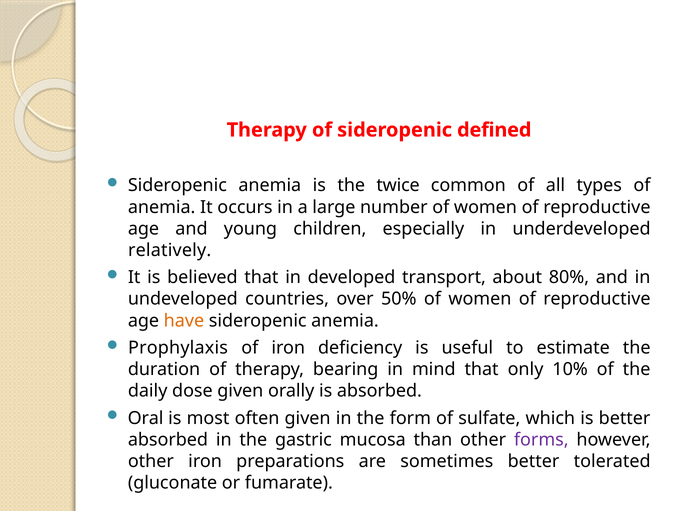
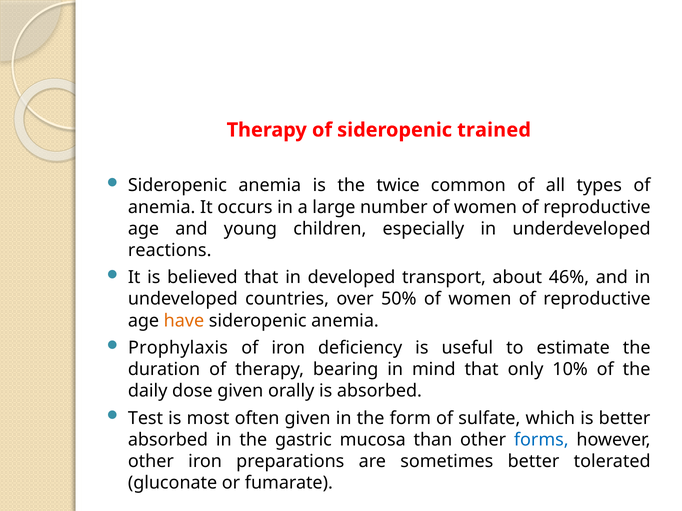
defined: defined -> trained (494, 130)
relatively: relatively -> reactions (170, 250)
80%: 80% -> 46% (569, 278)
Oral: Oral -> Test (145, 419)
forms colour: purple -> blue (541, 440)
